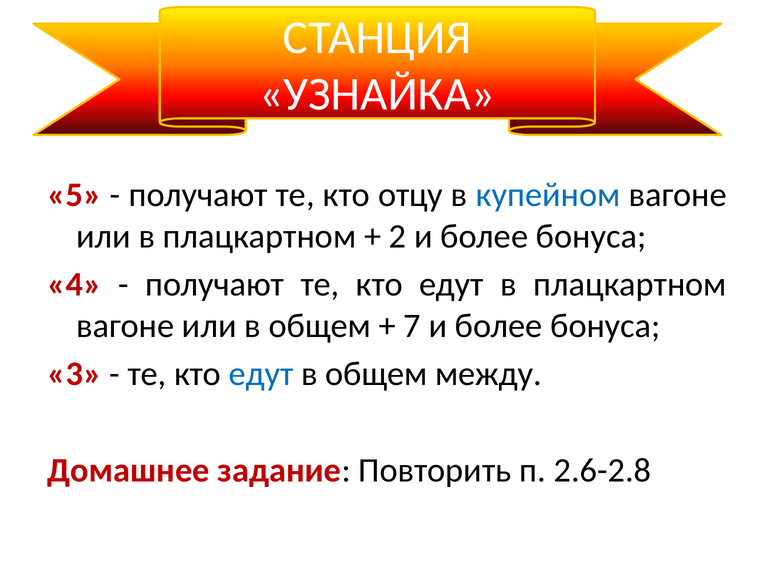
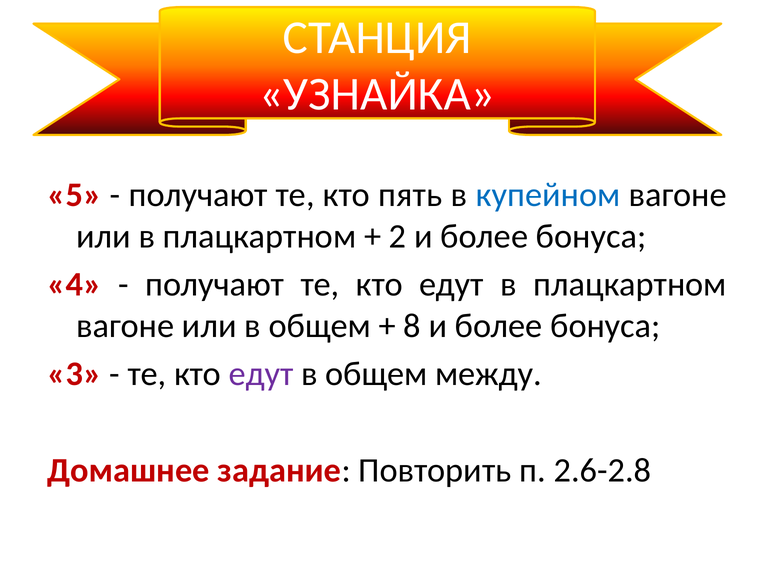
отцу: отцу -> пять (410, 195)
7: 7 -> 8 (412, 326)
едут colour: blue -> purple (261, 374)
